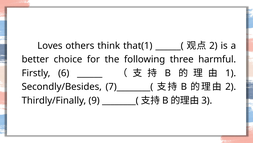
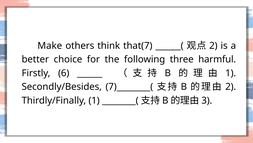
Loves: Loves -> Make (50, 45)
that(1: that(1 -> that(7 (138, 45)
Thirdly/Finally 9: 9 -> 1 (94, 100)
